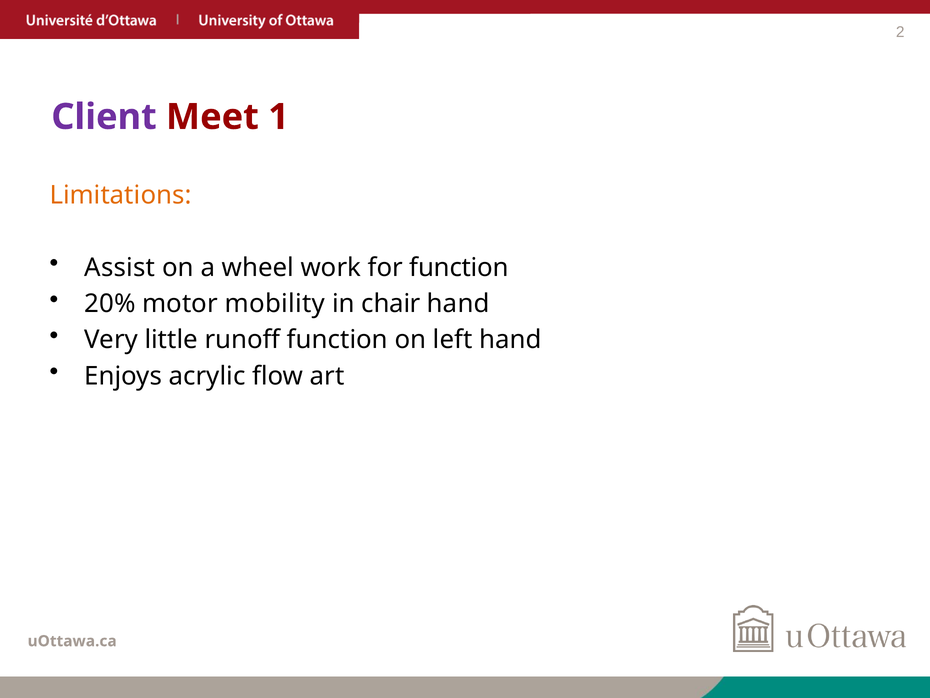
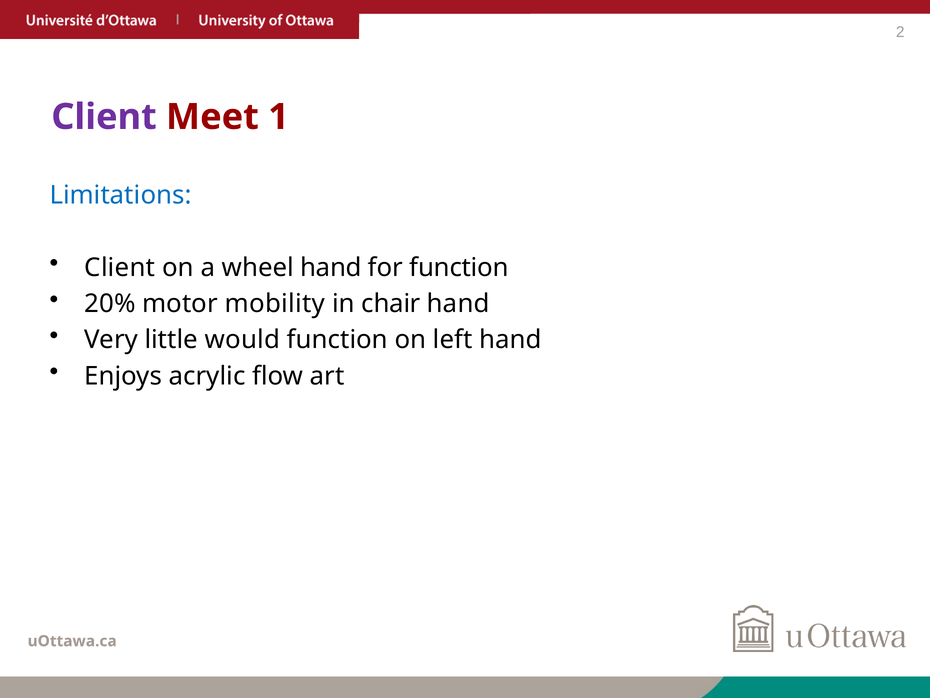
Limitations colour: orange -> blue (121, 195)
Assist: Assist -> Client (120, 267)
wheel work: work -> hand (331, 267)
runoff: runoff -> would (242, 340)
